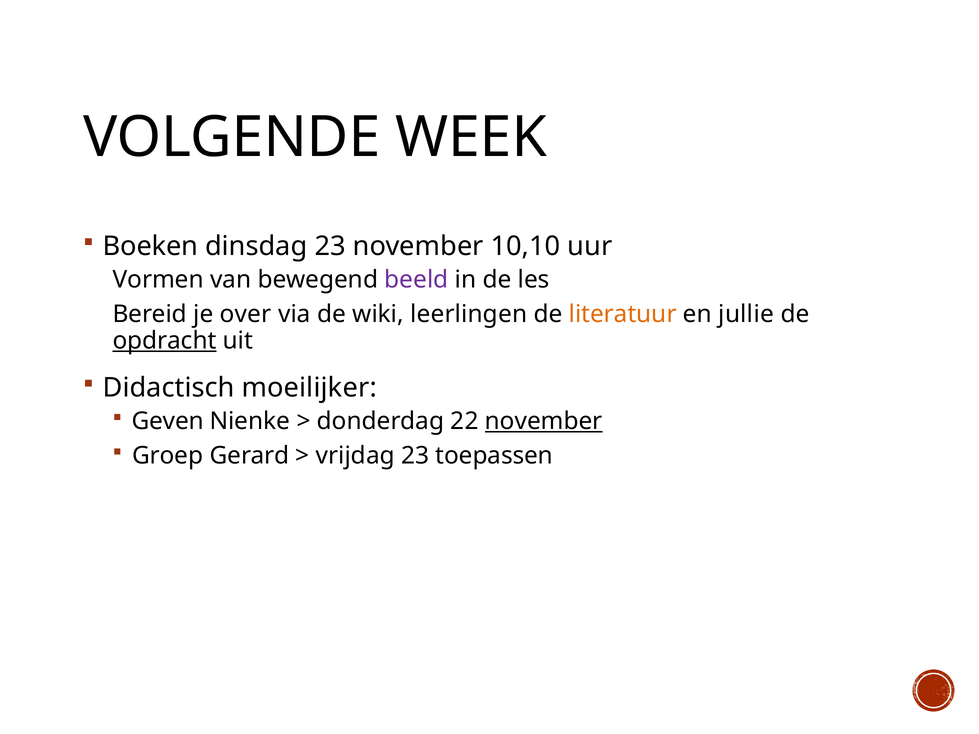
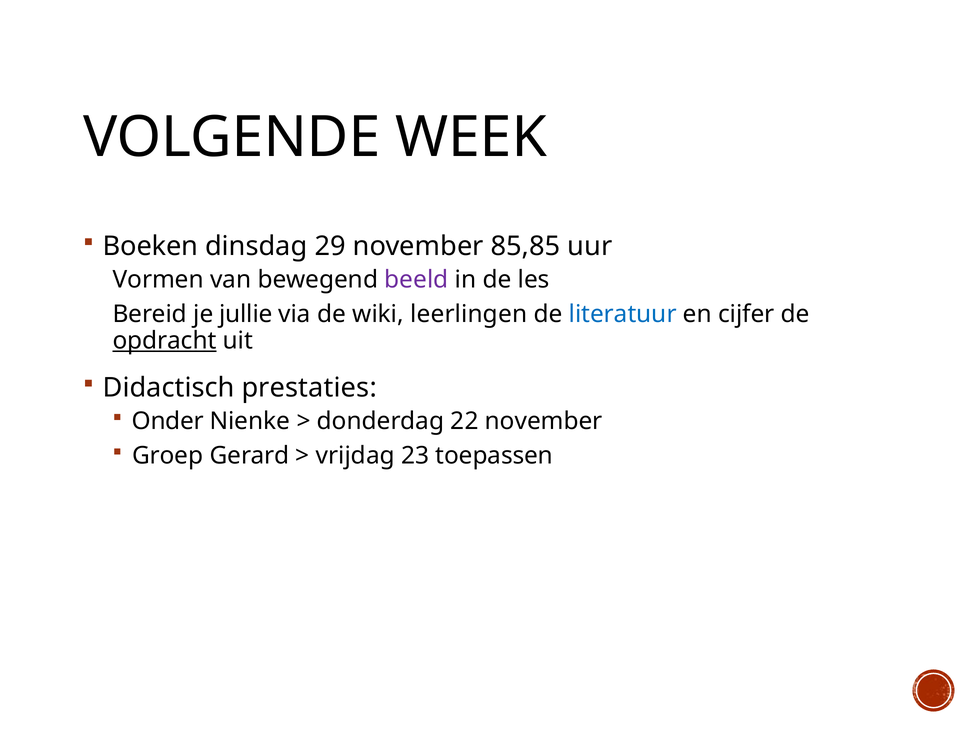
dinsdag 23: 23 -> 29 (330, 247)
10,10: 10,10 -> 85,85 (526, 247)
over: over -> jullie (246, 315)
literatuur colour: orange -> blue (623, 315)
jullie: jullie -> cijfer (746, 315)
moeilijker: moeilijker -> prestaties (309, 388)
Geven: Geven -> Onder (168, 421)
november underline: present -> none (544, 421)
